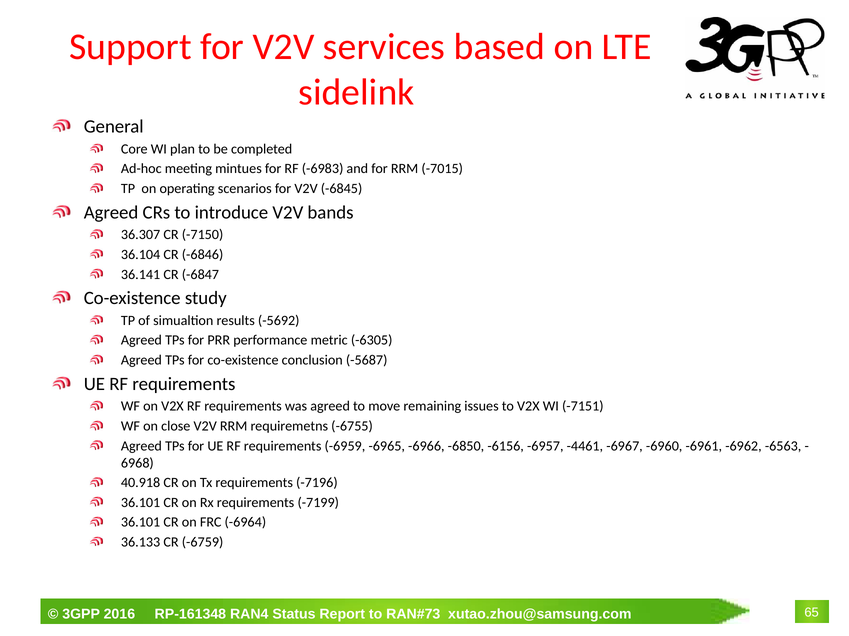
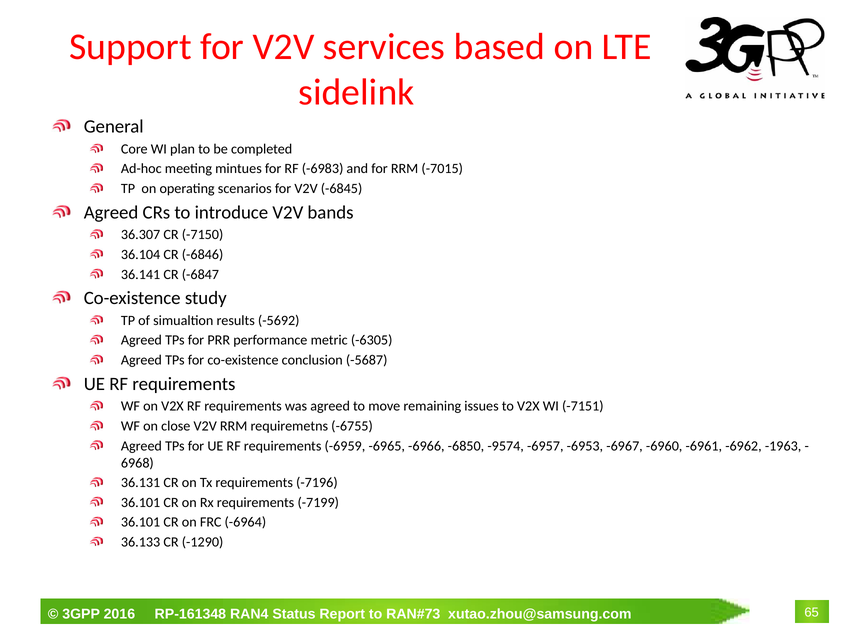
-6156: -6156 -> -9574 (506, 446)
-4461: -4461 -> -6953 (585, 446)
-6563: -6563 -> -1963 (783, 446)
40.918: 40.918 -> 36.131 (141, 483)
-6759: -6759 -> -1290 (203, 543)
